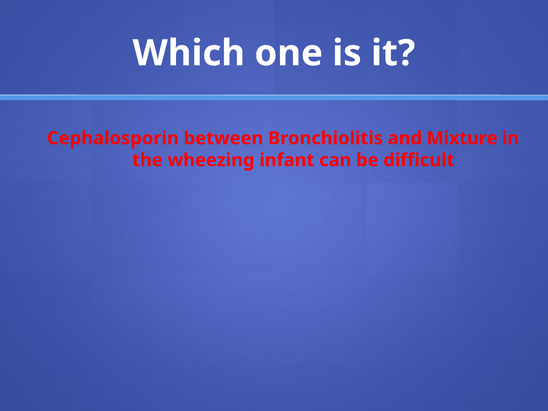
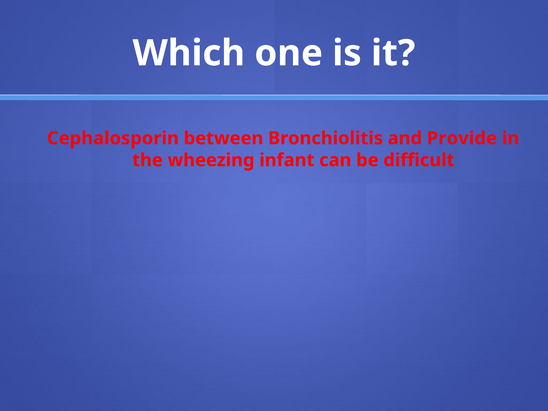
Mixture: Mixture -> Provide (462, 138)
